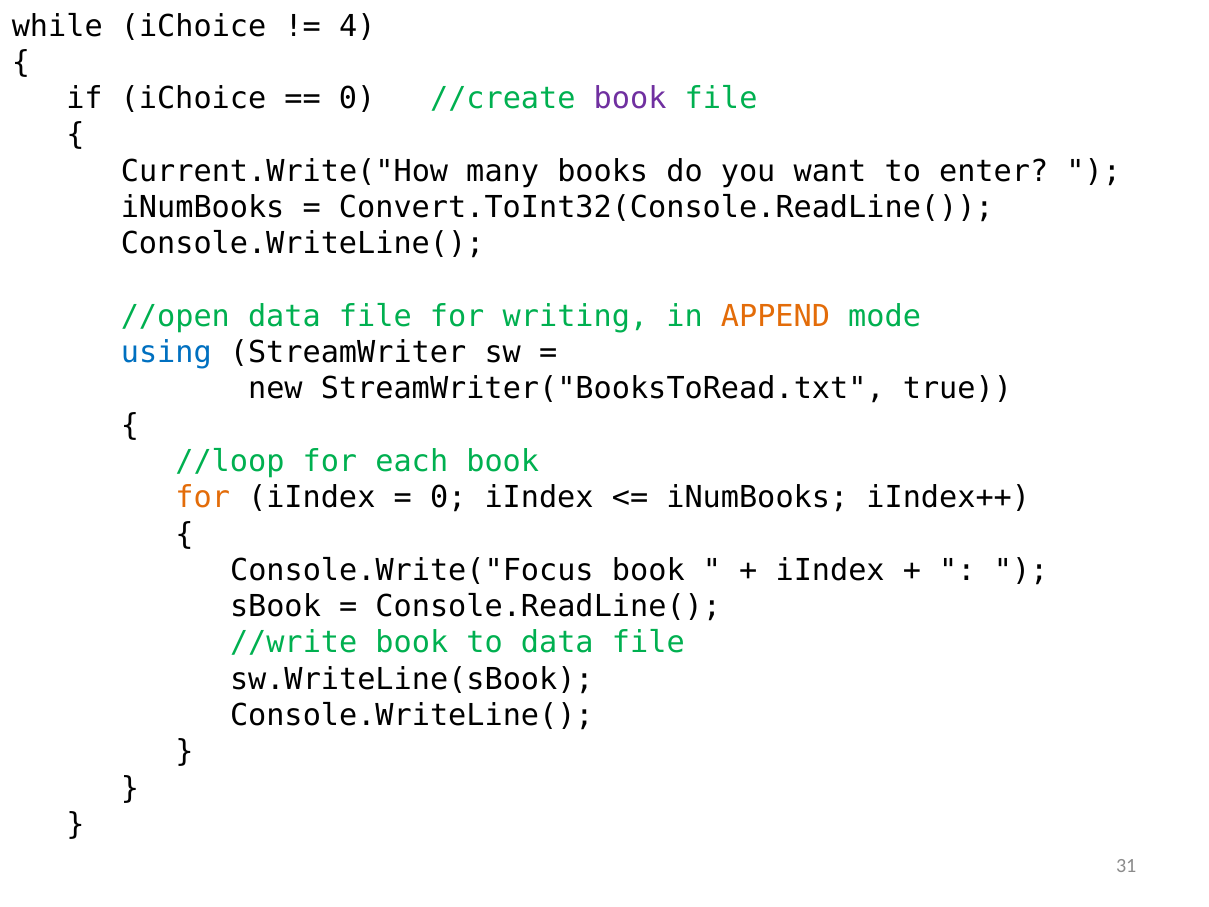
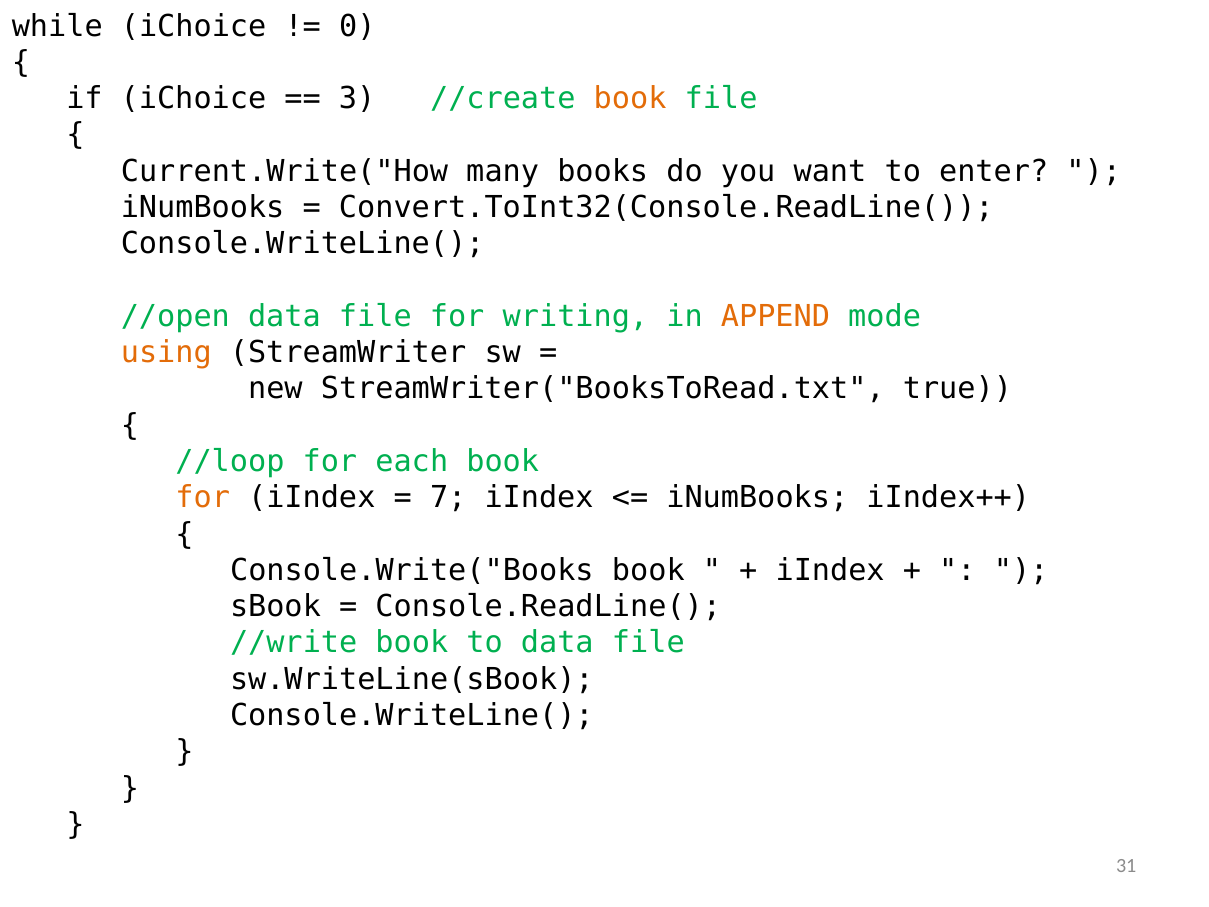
4: 4 -> 0 (357, 26)
0: 0 -> 3 (357, 99)
book colour: purple -> orange (630, 99)
using colour: blue -> orange (166, 353)
0: 0 -> 7 (448, 498)
Console.Write("Focus: Console.Write("Focus -> Console.Write("Books (412, 570)
